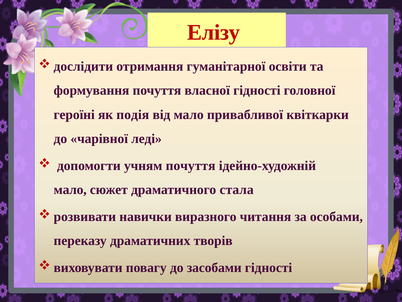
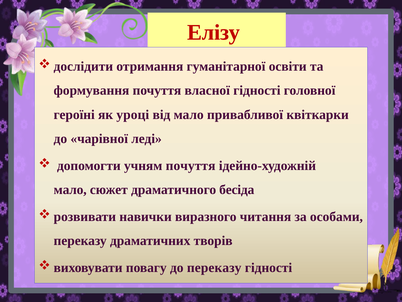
подія: подія -> уроці (133, 114)
стала: стала -> бесіда (237, 189)
до засобами: засобами -> переказу (214, 267)
